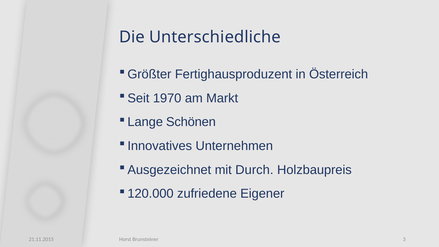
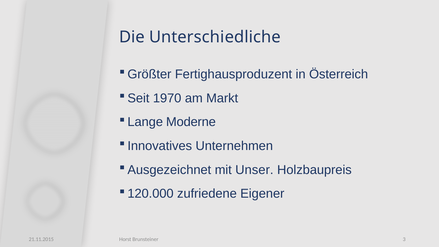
Schönen: Schönen -> Moderne (191, 122)
Durch: Durch -> Unser (254, 170)
